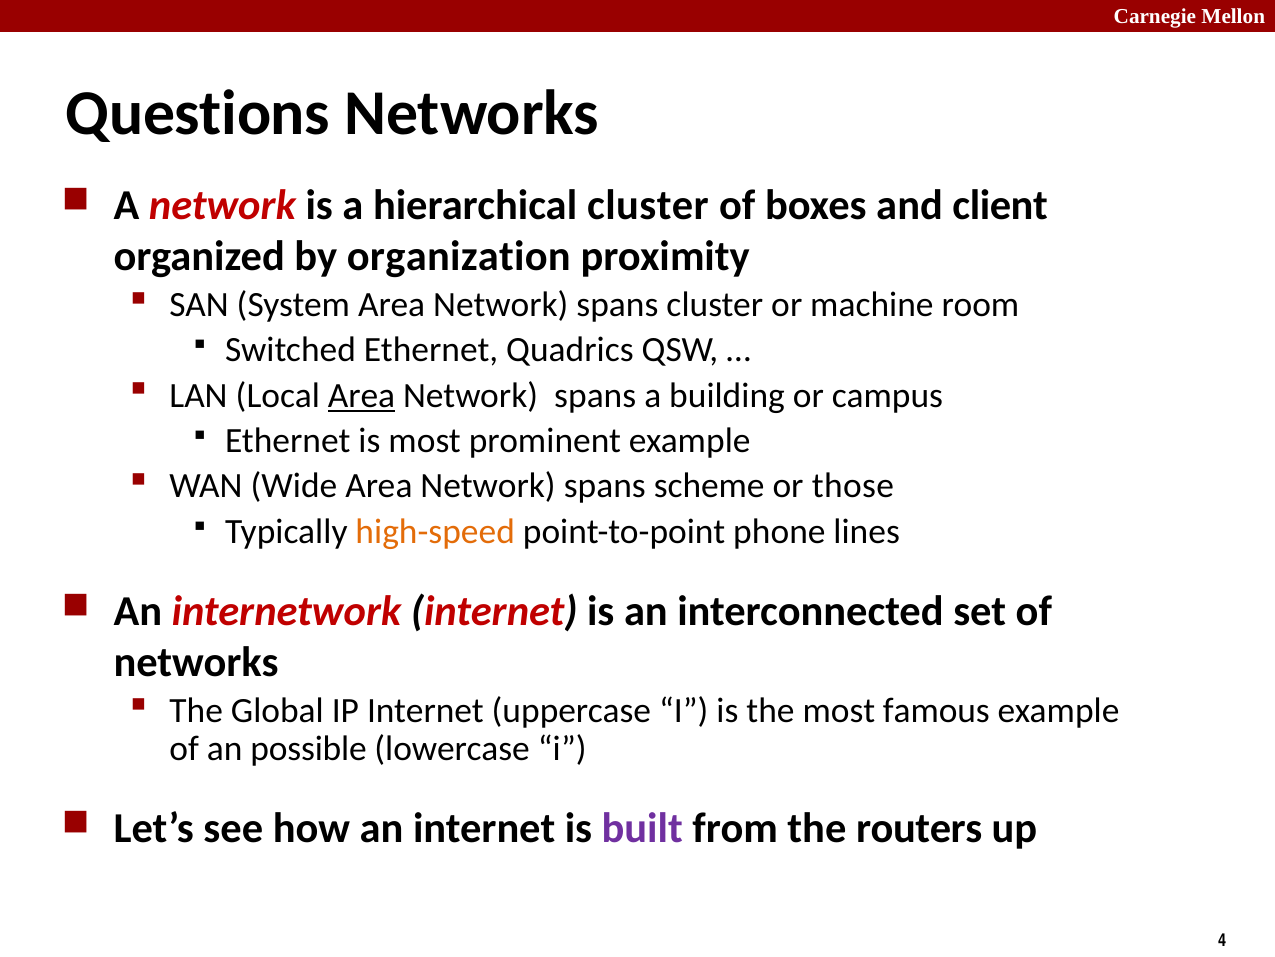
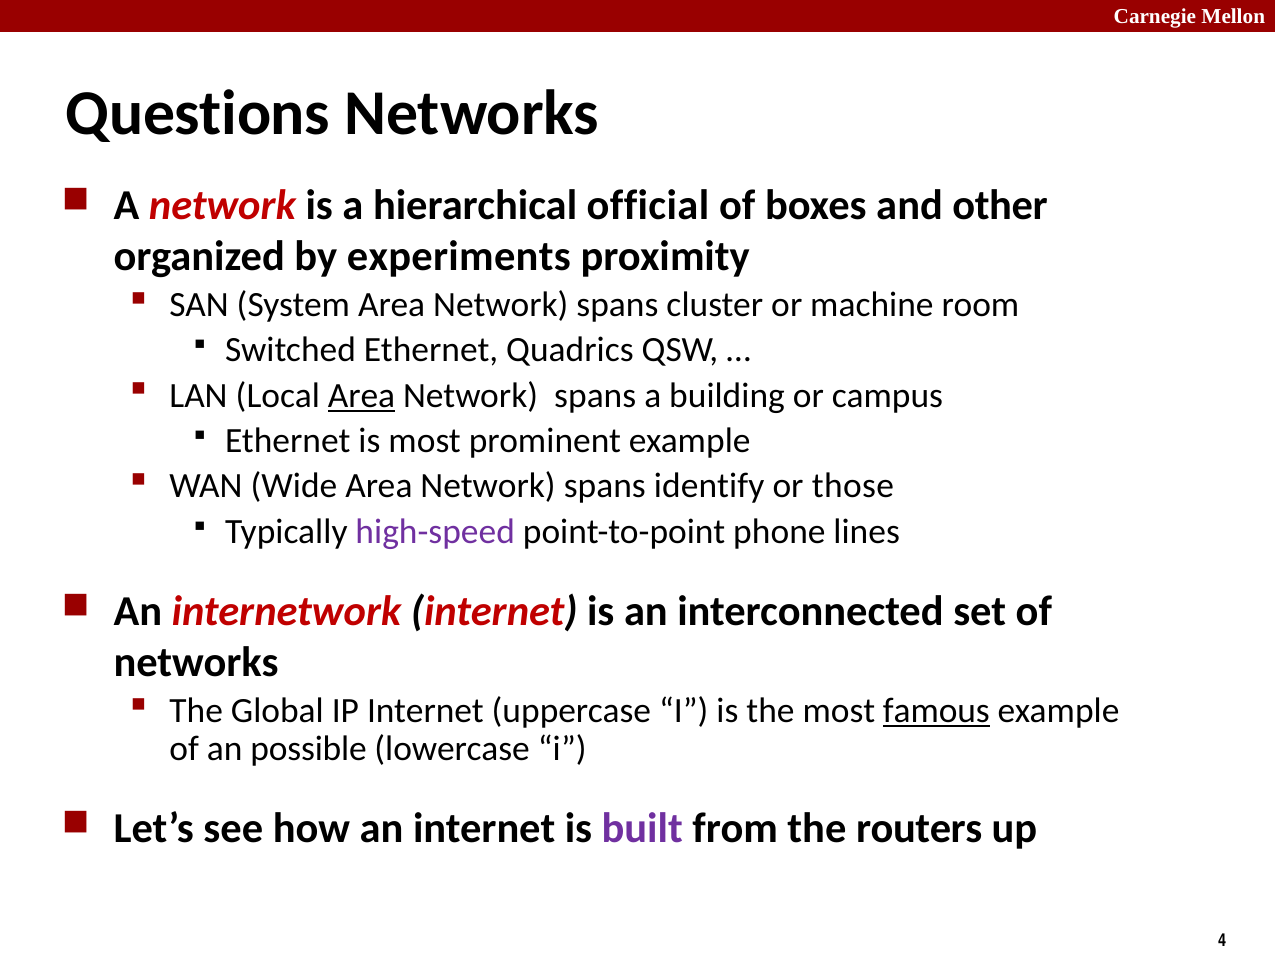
hierarchical cluster: cluster -> official (648, 205)
client: client -> other (1000, 205)
organization: organization -> experiments (459, 256)
scheme: scheme -> identify (709, 486)
high-speed colour: orange -> purple (435, 531)
famous underline: none -> present (936, 710)
